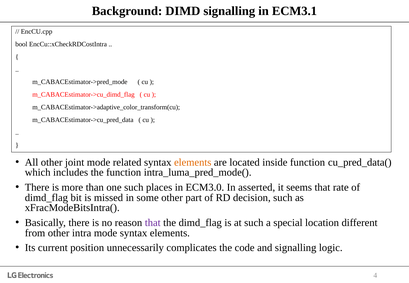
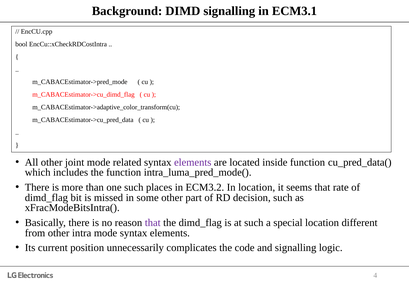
elements colour: orange -> purple (193, 162)
ECM3.0: ECM3.0 -> ECM3.2 (205, 188)
In asserted: asserted -> location (257, 188)
